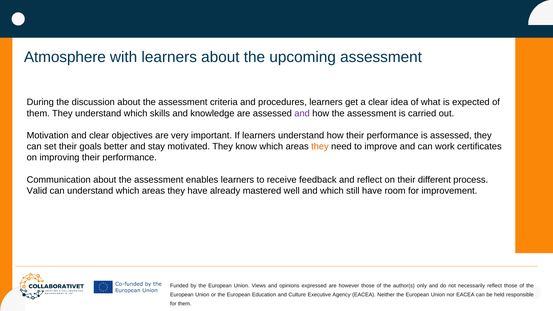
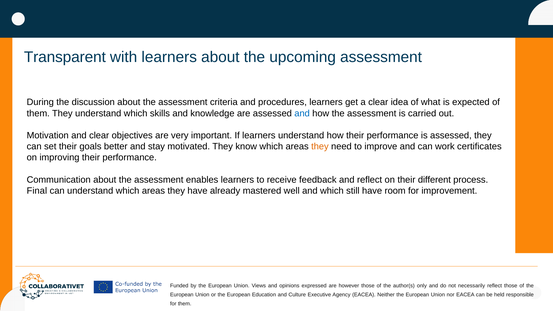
Atmosphere: Atmosphere -> Transparent (65, 57)
and colour: purple -> blue (302, 113)
Valid: Valid -> Final (37, 191)
